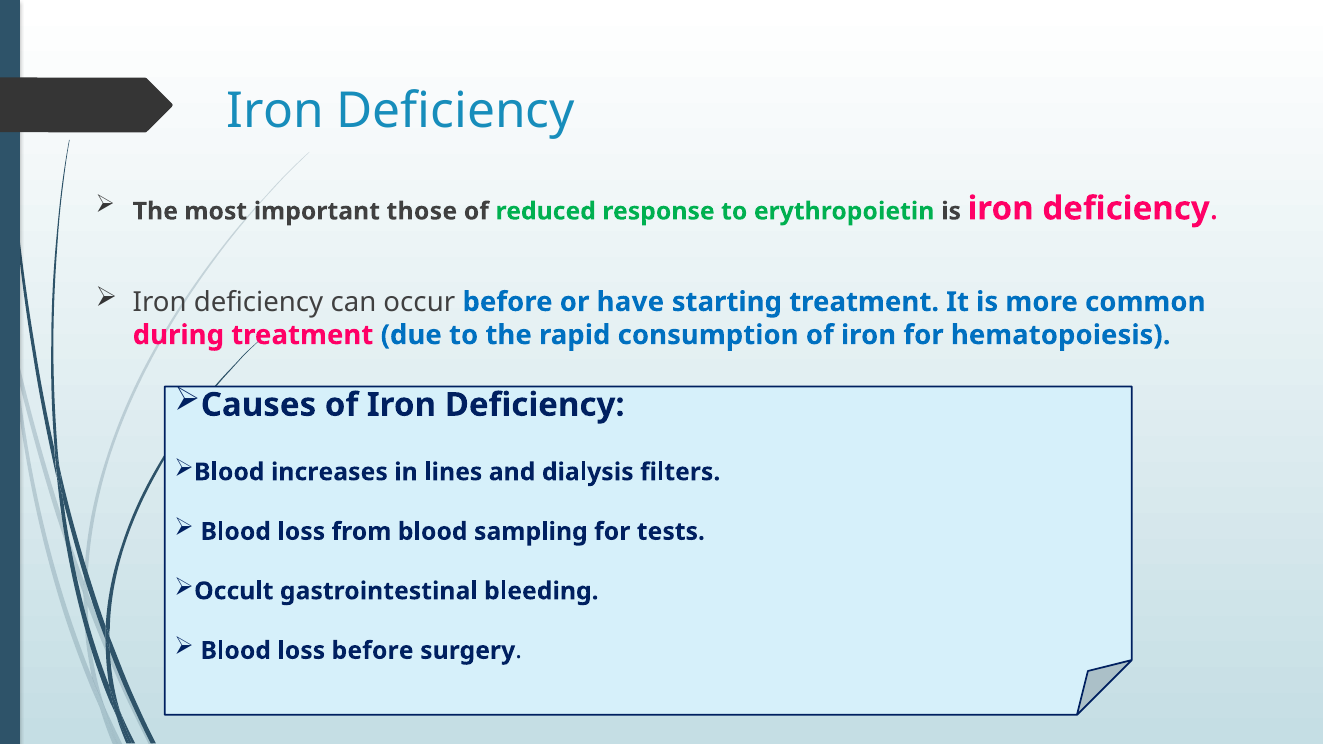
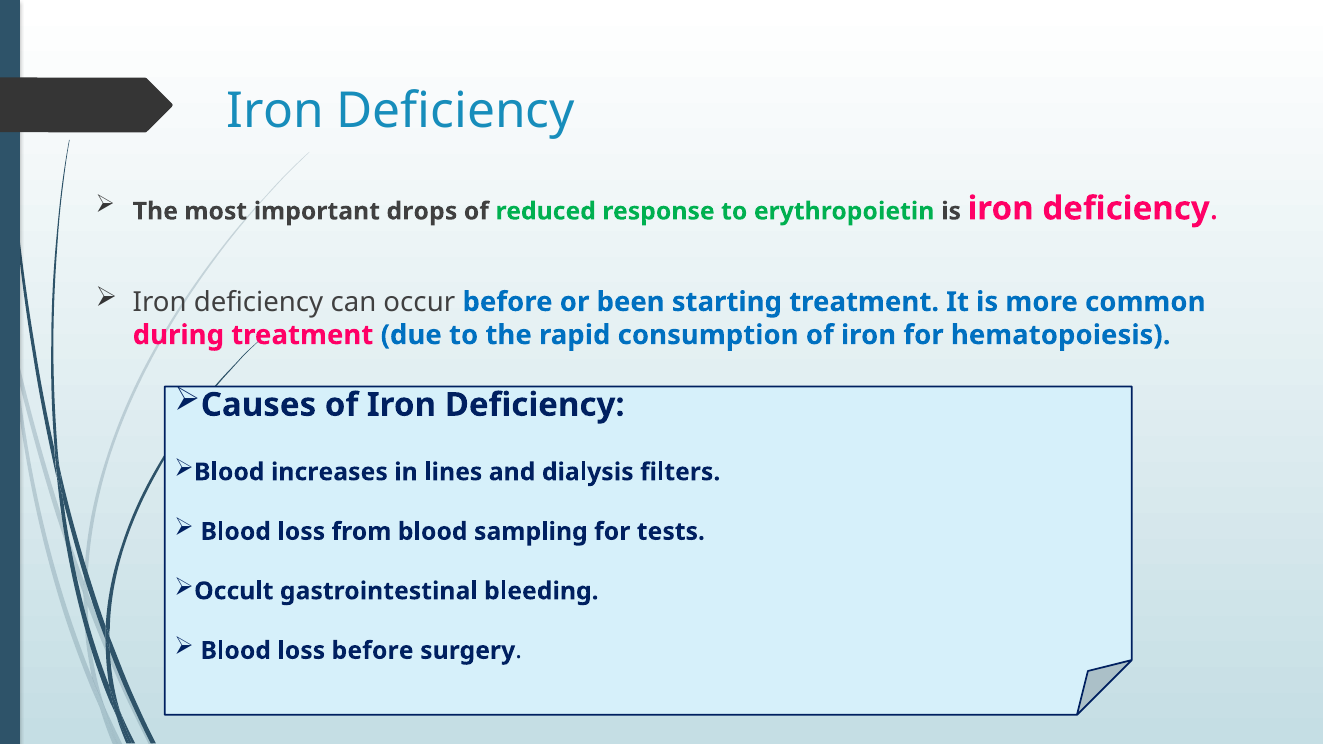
those: those -> drops (422, 211)
have: have -> been (631, 302)
